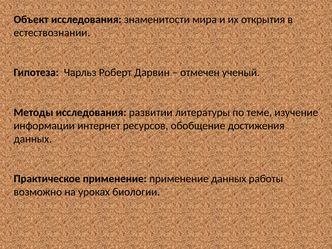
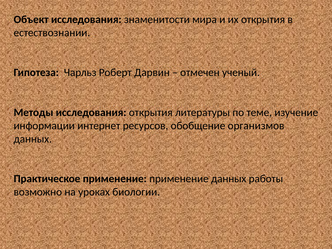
исследования развитии: развитии -> открытия (151, 112)
достижения: достижения -> организмов (256, 126)
